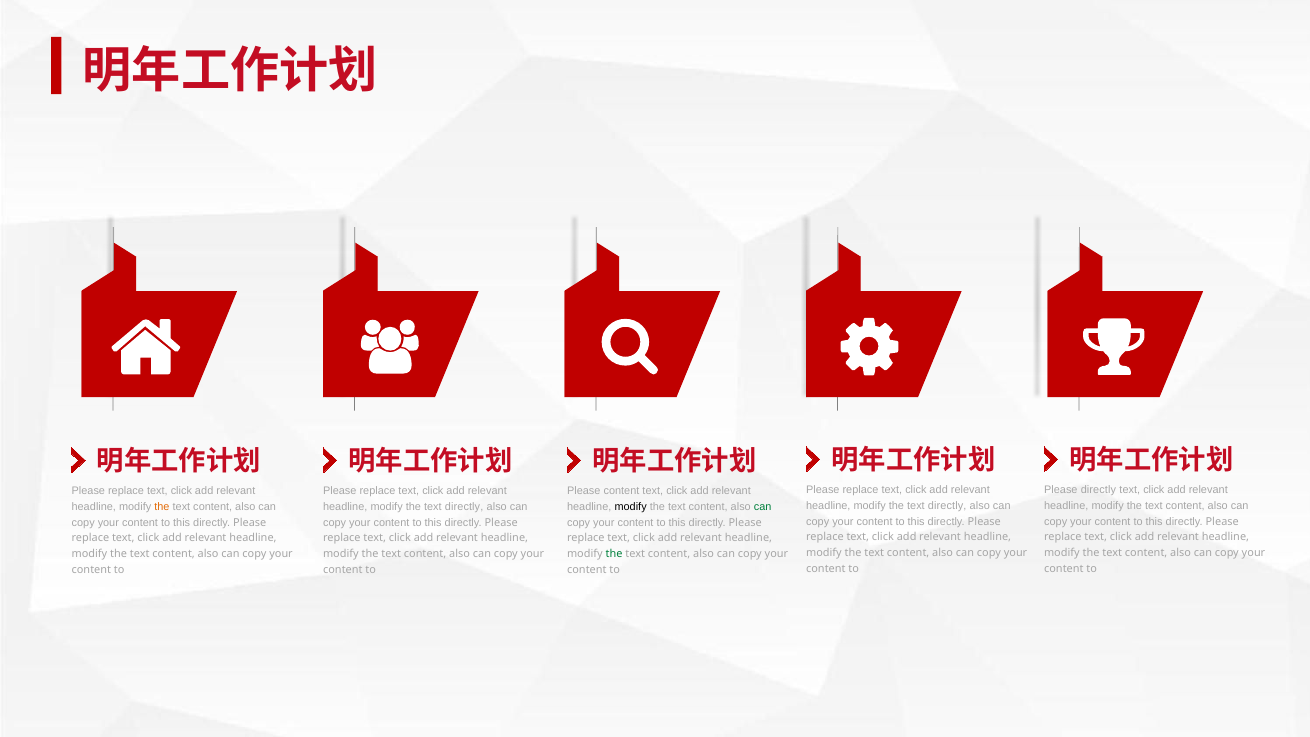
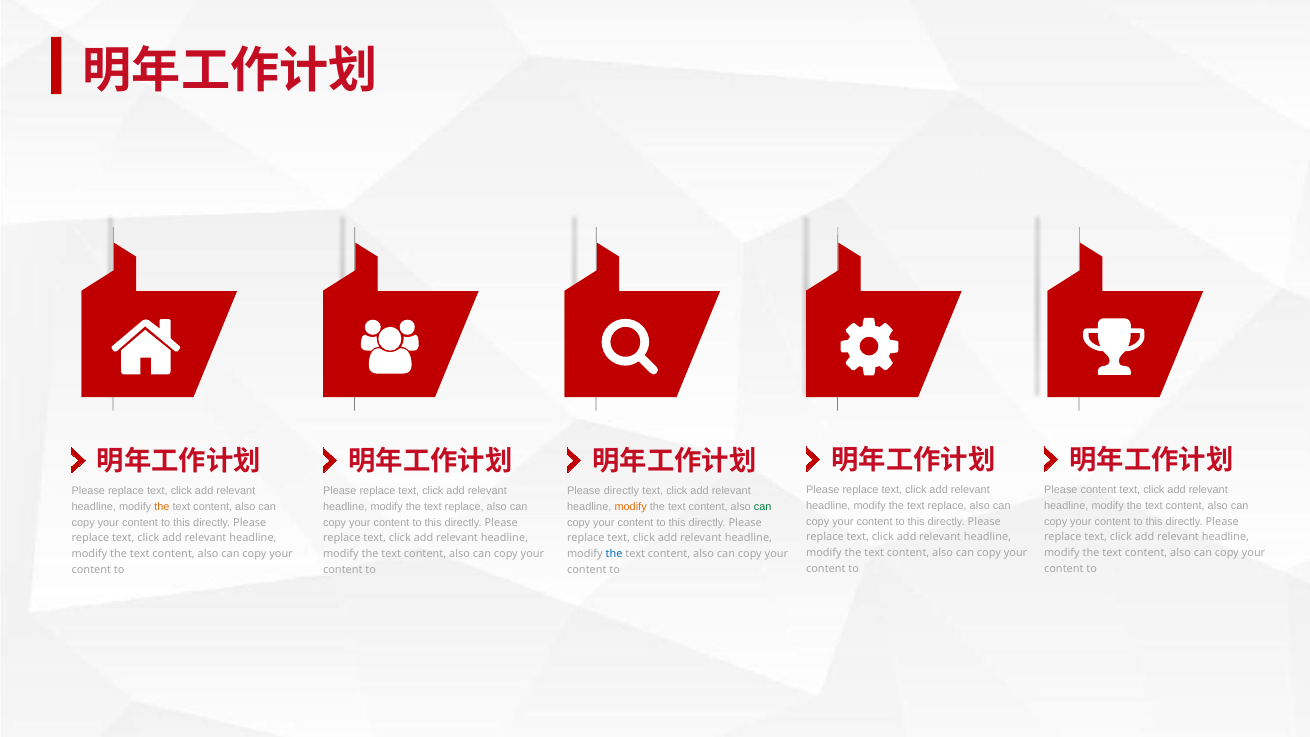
Please directly: directly -> content (1098, 490)
Please content: content -> directly (621, 491)
directly: directly -> replace (947, 506)
directly: directly -> replace (464, 507)
modify colour: black -> orange (631, 507)
the colour: green -> blue (614, 554)
